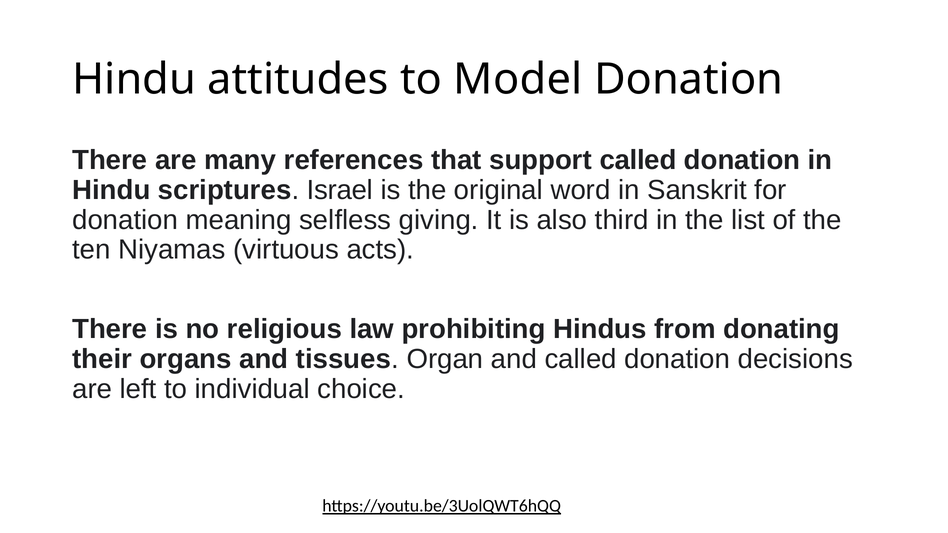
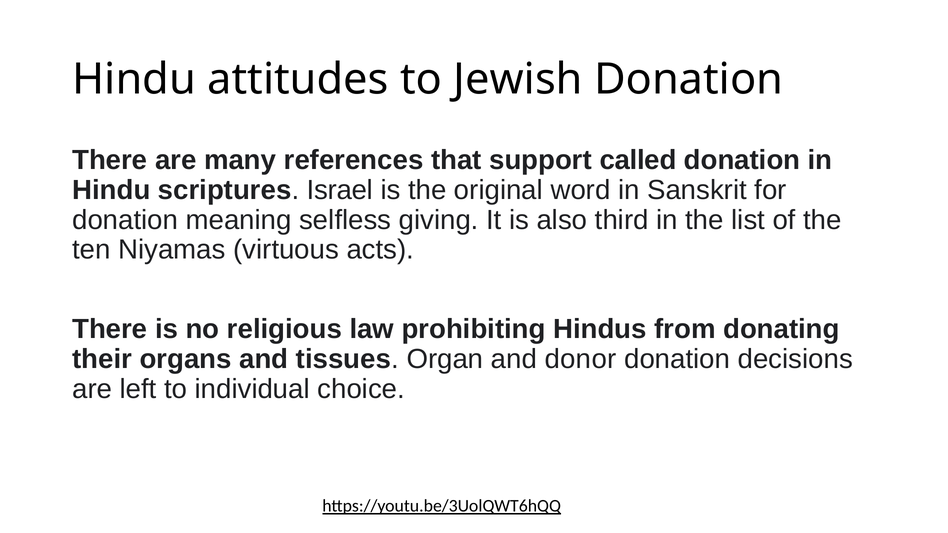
Model: Model -> Jewish (518, 80)
and called: called -> donor (581, 359)
